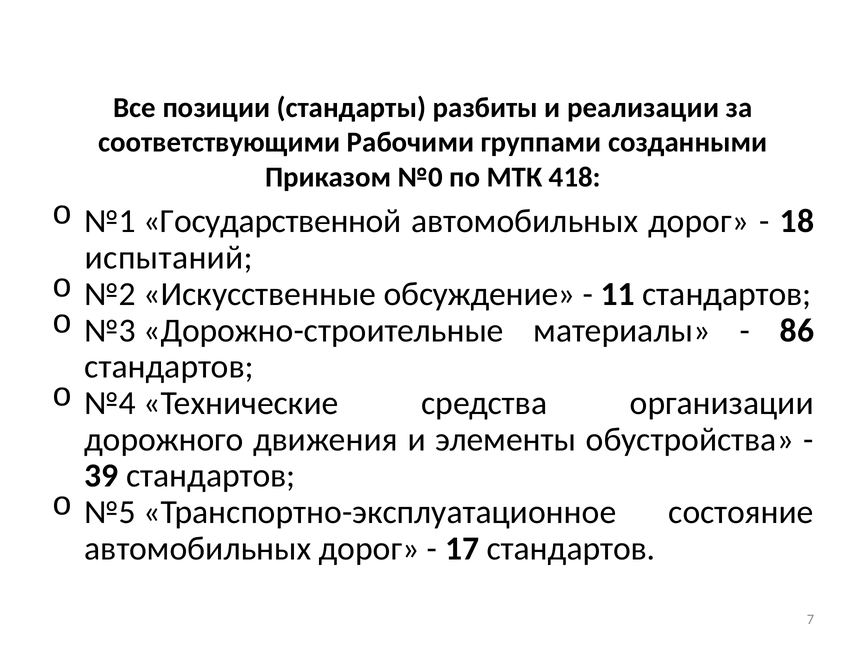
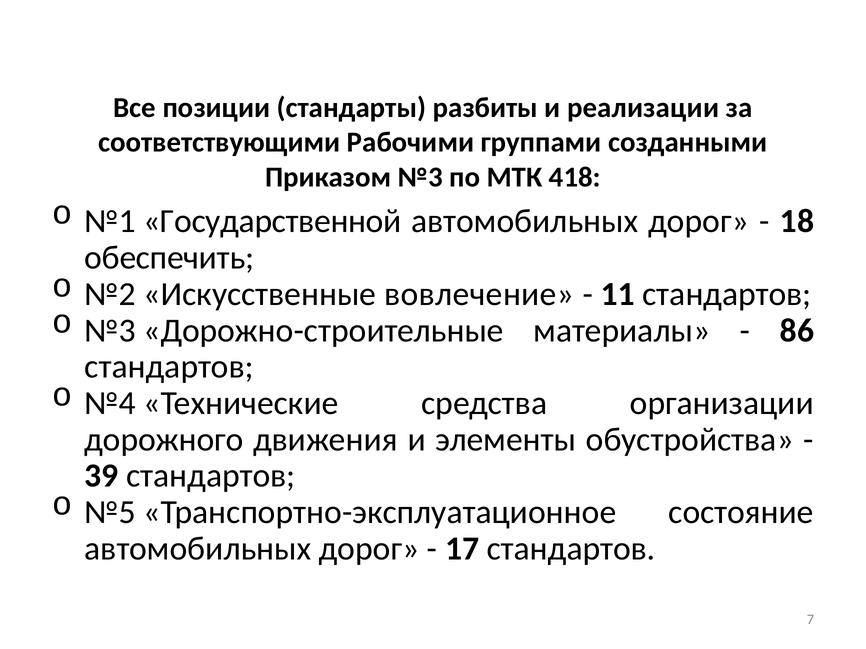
Приказом №0: №0 -> №3 (420, 177)
испытаний: испытаний -> обеспечить (169, 258)
обсуждение: обсуждение -> вовлечение (479, 294)
